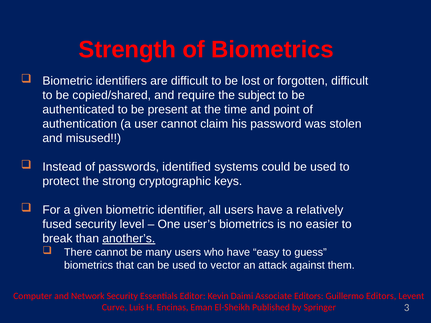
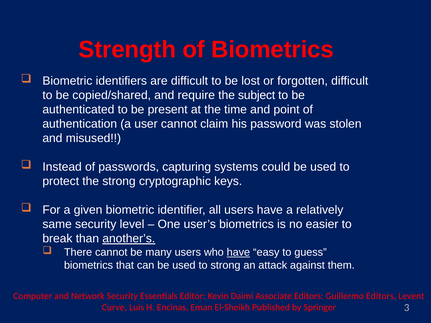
identified: identified -> capturing (187, 167)
fused: fused -> same (57, 225)
have underline: none -> present (238, 252)
to vector: vector -> strong (225, 265)
